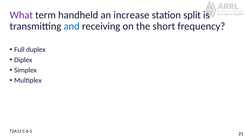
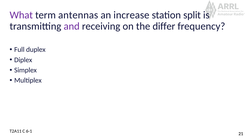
handheld: handheld -> antennas (78, 15)
and colour: blue -> purple (72, 26)
short: short -> differ (164, 26)
